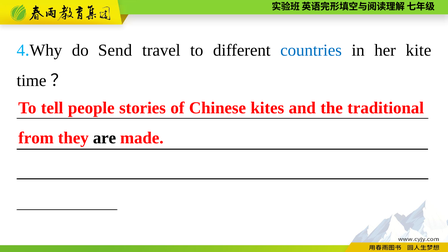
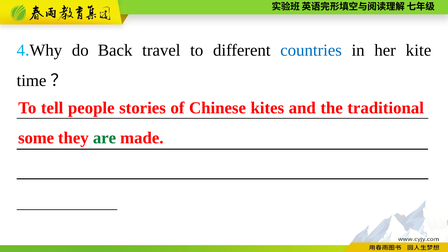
Send: Send -> Back (115, 50)
from: from -> some (36, 138)
are colour: black -> green (104, 138)
